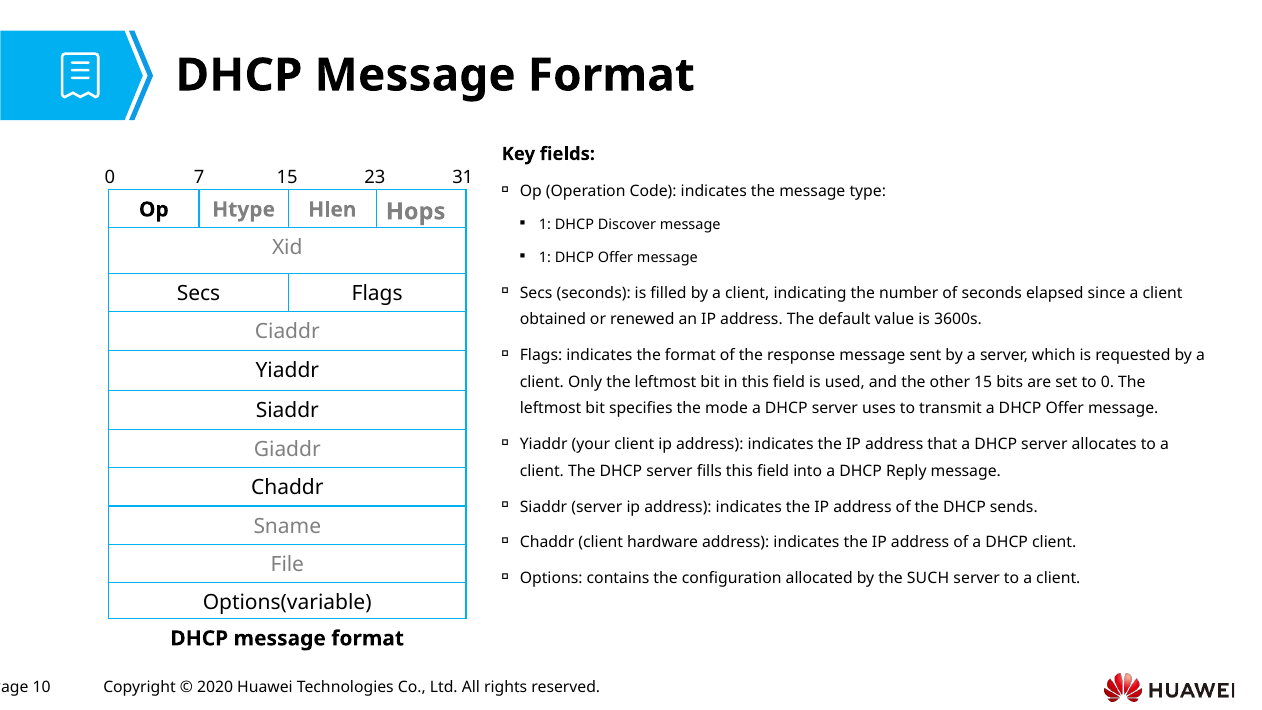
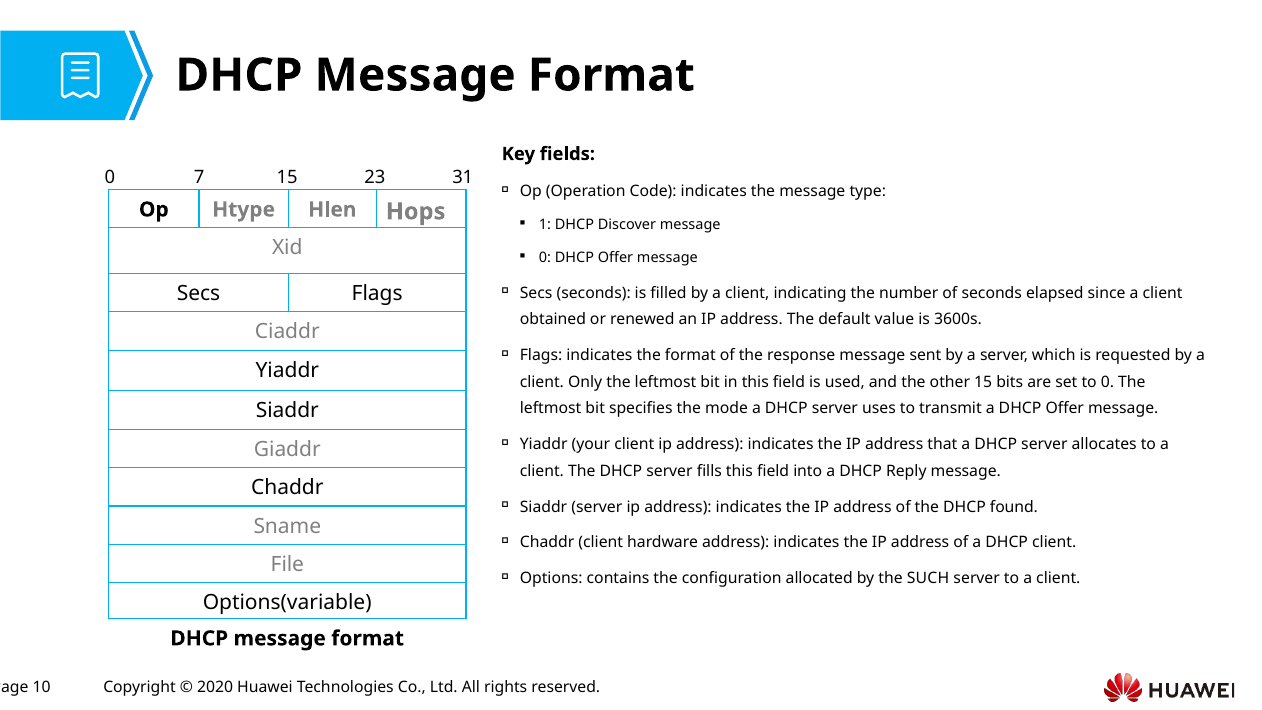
1: 1 -> 0 (545, 258)
sends: sends -> found (1014, 507)
